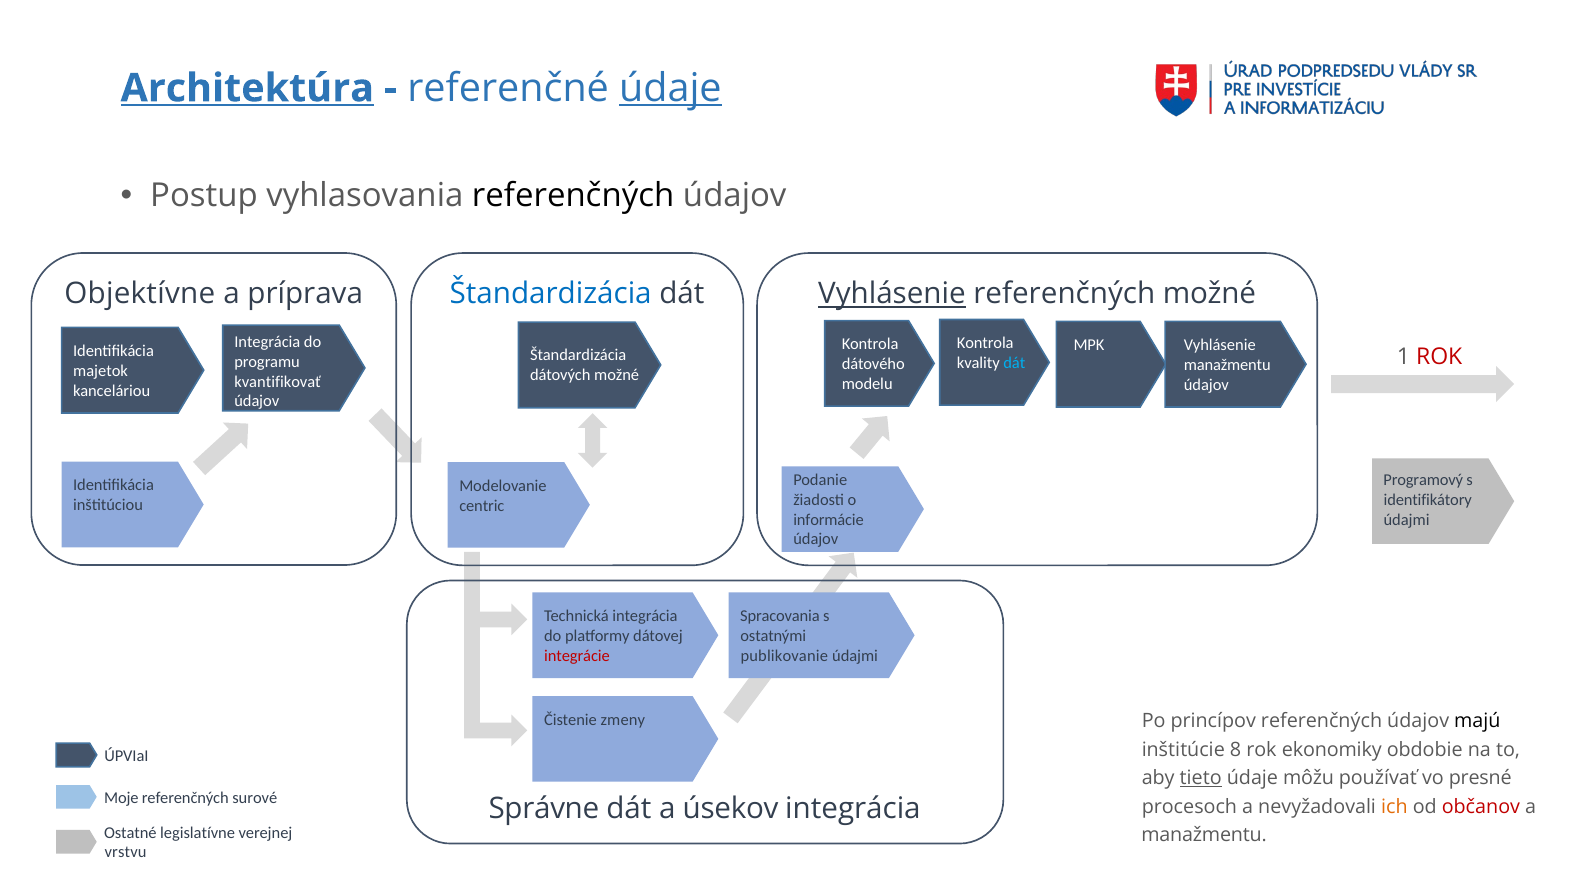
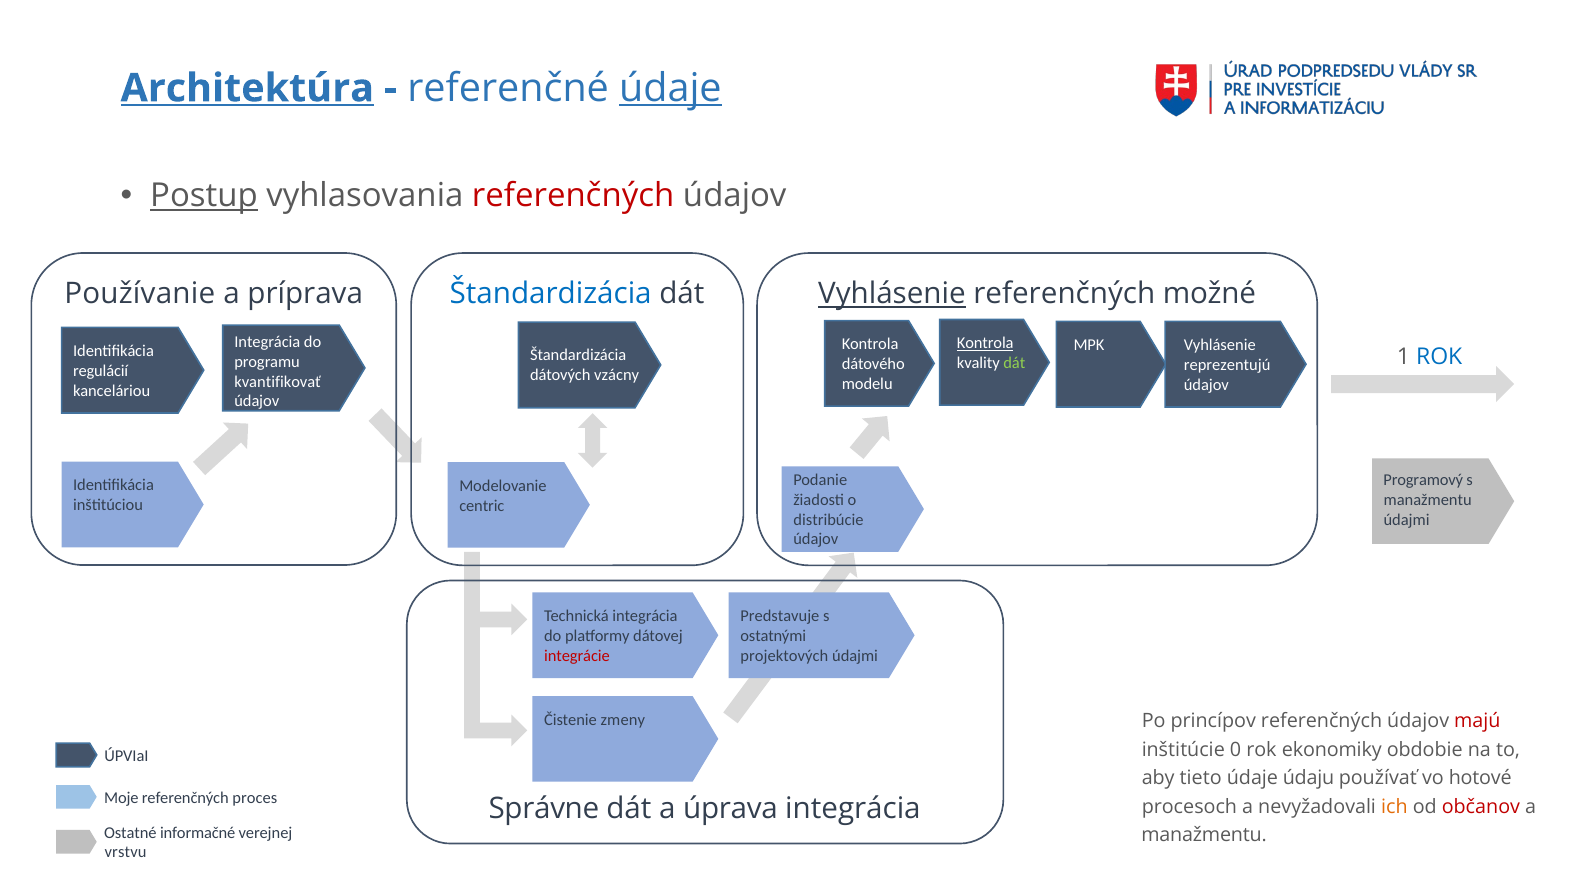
Postup underline: none -> present (204, 195)
referenčných colour: black -> red (573, 195)
Objektívne: Objektívne -> Používanie (140, 294)
Kontrola underline: none -> present (985, 343)
ROK colour: red -> blue (1439, 357)
dát colour: light blue -> light green (1014, 363)
manažmentu: manažmentu -> reprezentujú (1227, 365)
majetok: majetok -> regulácií (101, 371)
dátových možné: možné -> vzácny (617, 375)
identifikátory: identifikátory -> manažmentu (1428, 500)
informácie: informácie -> distribúcie (828, 519)
Spracovania: Spracovania -> Predstavuje (780, 616)
publikovanie: publikovanie -> projektových (784, 655)
majú colour: black -> red (1477, 721)
8: 8 -> 0 (1236, 749)
tieto underline: present -> none (1201, 778)
môžu: môžu -> údaju (1309, 778)
presné: presné -> hotové (1480, 778)
surové: surové -> proces (255, 797)
úsekov: úsekov -> úprava (731, 809)
legislatívne: legislatívne -> informačné (198, 832)
